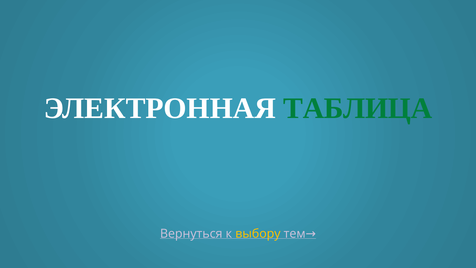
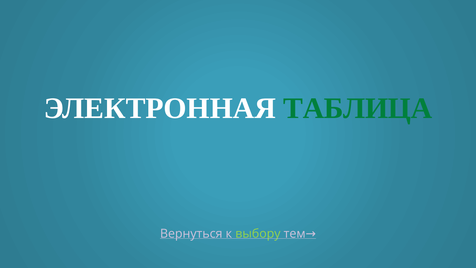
выбору colour: yellow -> light green (258, 233)
